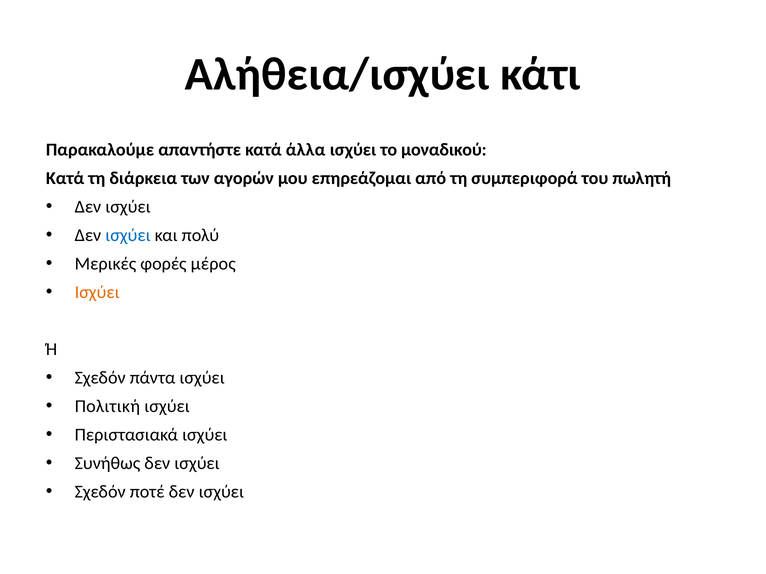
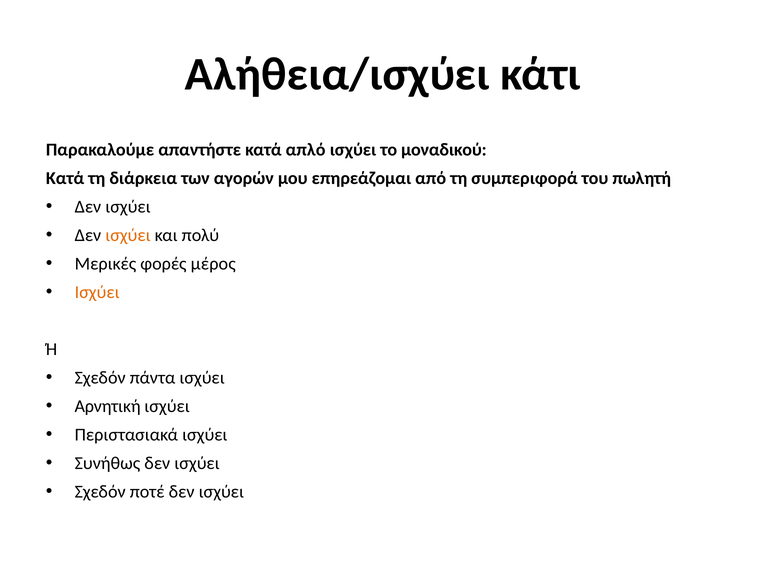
άλλα: άλλα -> απλό (306, 150)
ισχύει colour: blue -> orange (128, 236)
Πολιτική: Πολιτική -> Αρνητική (108, 407)
